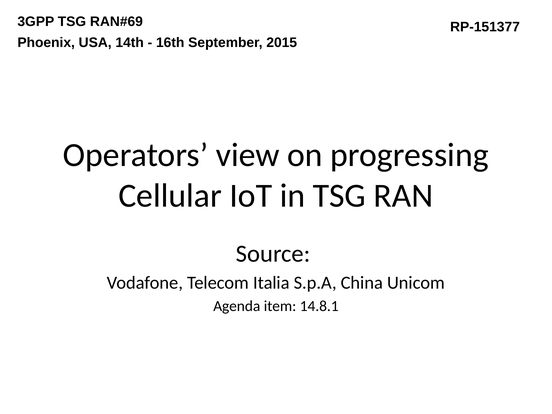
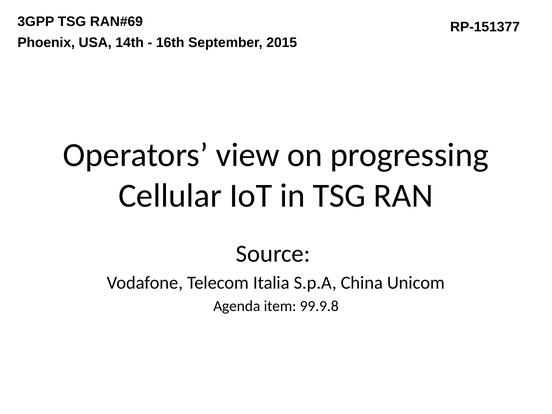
14.8.1: 14.8.1 -> 99.9.8 (319, 306)
